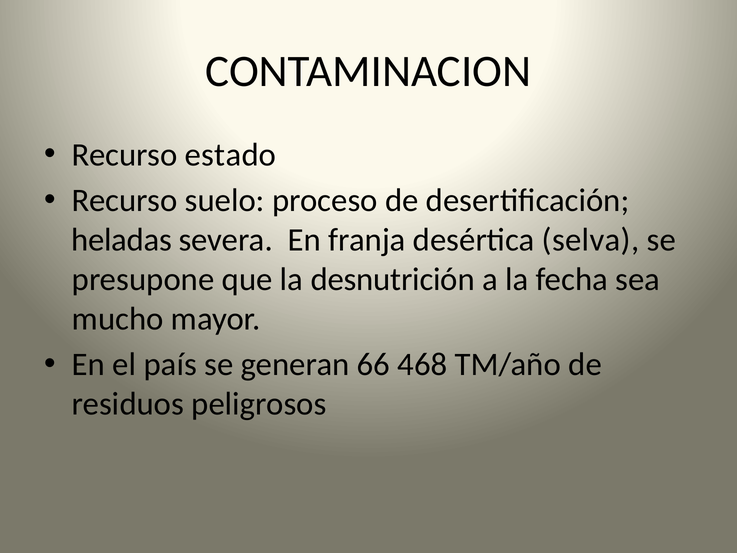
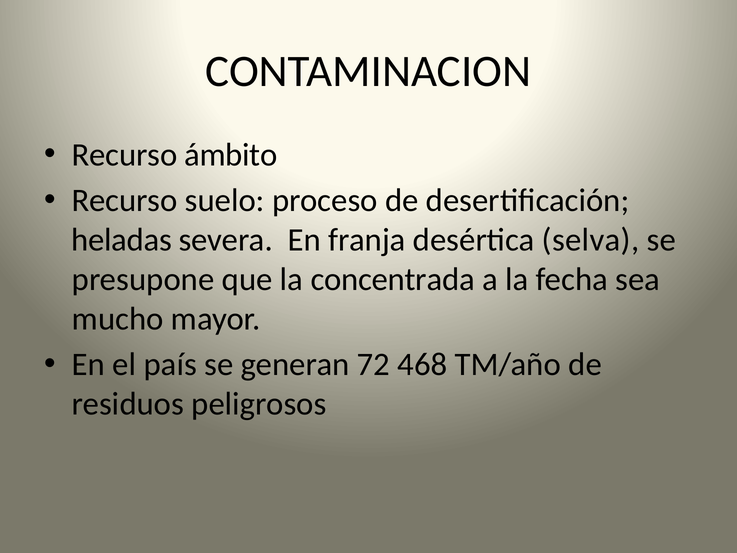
estado: estado -> ámbito (231, 155)
desnutrición: desnutrición -> concentrada (393, 279)
66: 66 -> 72 (373, 364)
